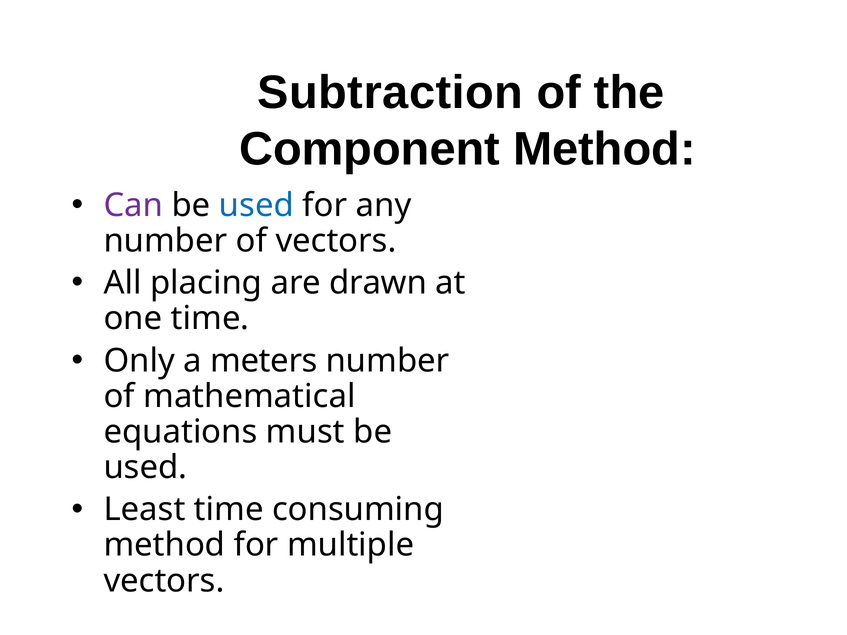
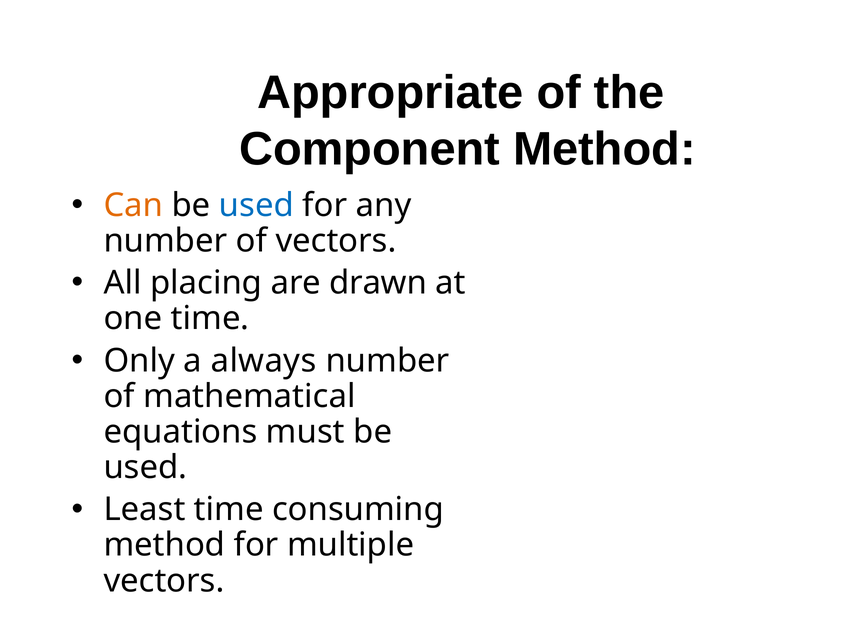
Subtraction: Subtraction -> Appropriate (390, 93)
Can colour: purple -> orange (133, 205)
meters: meters -> always (264, 361)
